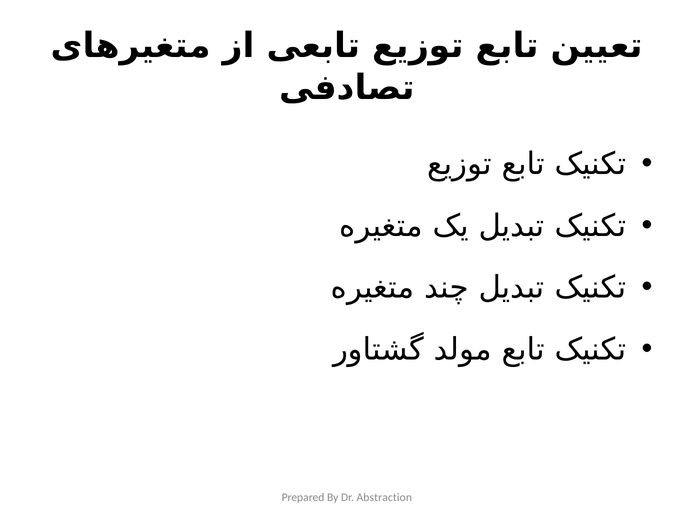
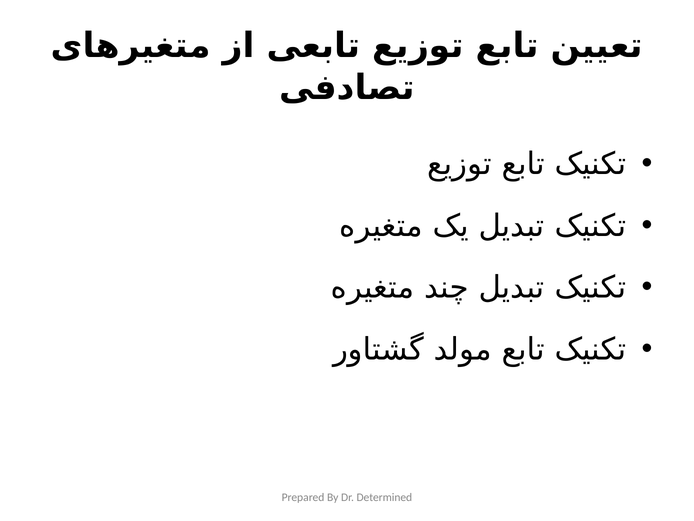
Abstraction: Abstraction -> Determined (384, 497)
